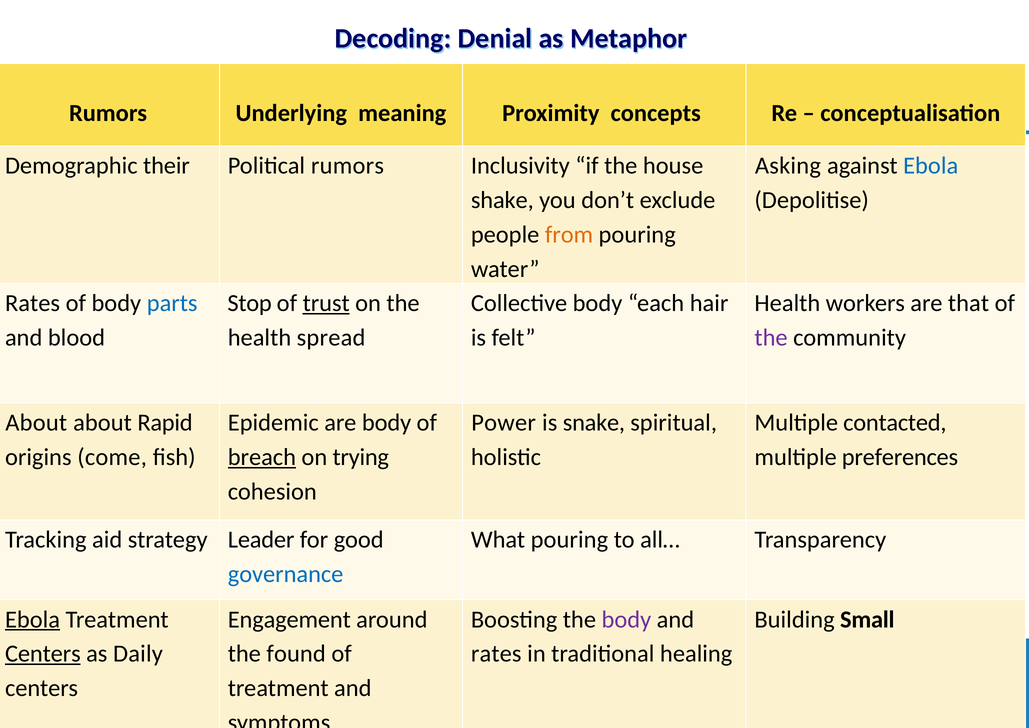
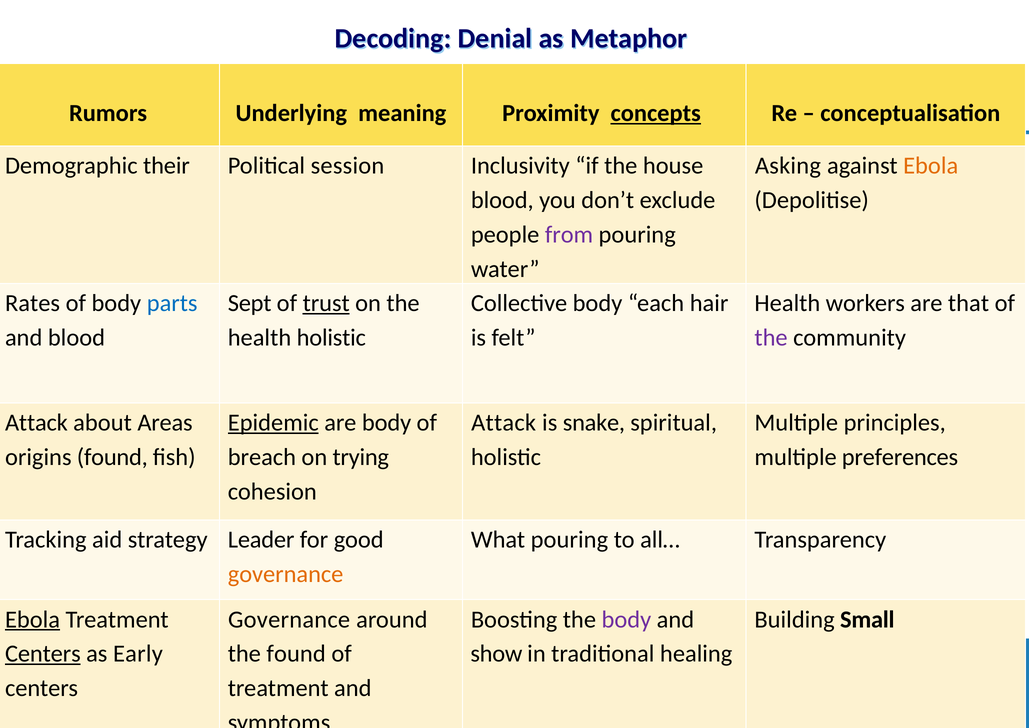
concepts underline: none -> present (656, 113)
Political rumors: rumors -> session (348, 166)
Ebola colour: blue -> orange (931, 166)
shake: shake -> blood (502, 200)
from colour: orange -> purple (569, 234)
Stop: Stop -> Sept (250, 303)
health spread: spread -> holistic (331, 338)
About: About -> Attack (36, 422)
Rapid: Rapid -> Areas (165, 422)
Epidemic underline: none -> present (273, 422)
Power: Power -> Attack (504, 422)
contacted: contacted -> principles (895, 422)
origins come: come -> found (112, 457)
breach underline: present -> none (262, 457)
governance colour: blue -> orange (286, 574)
Engagement: Engagement -> Governance (289, 619)
Daily: Daily -> Early (138, 654)
rates: rates -> show (496, 654)
